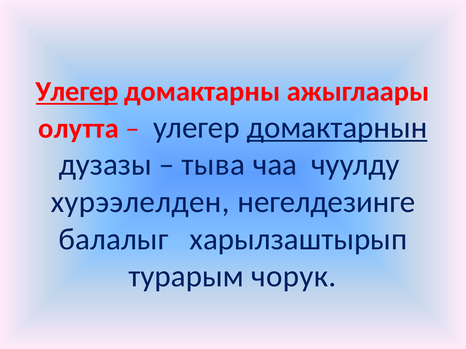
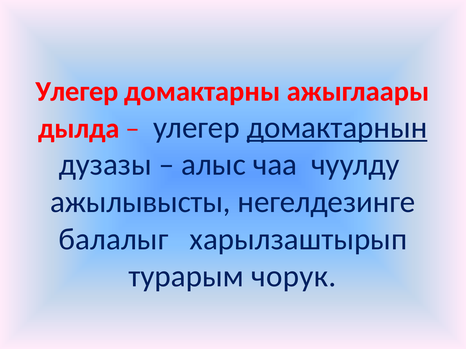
Улегер underline: present -> none (77, 92)
олутта: олутта -> дылда (79, 128)
тыва: тыва -> алыс (214, 165)
хурээлелден: хурээлелден -> ажылывысты (140, 202)
